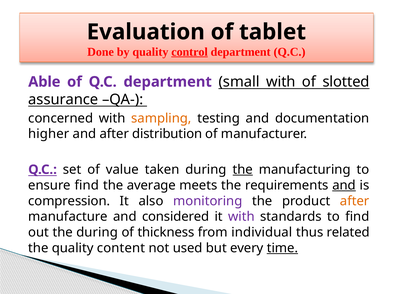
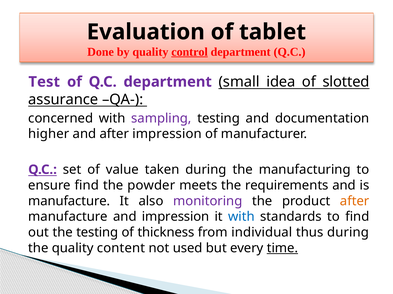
Able: Able -> Test (44, 82)
small with: with -> idea (281, 82)
sampling colour: orange -> purple (161, 119)
after distribution: distribution -> impression (167, 134)
the underline: present -> none (243, 170)
average: average -> powder (151, 186)
and underline: present -> none (344, 186)
compression: compression -> manufacture (69, 201)
and considered: considered -> impression (176, 217)
with colour: purple -> blue (241, 217)
the during: during -> testing (97, 233)
thus related: related -> during (348, 233)
